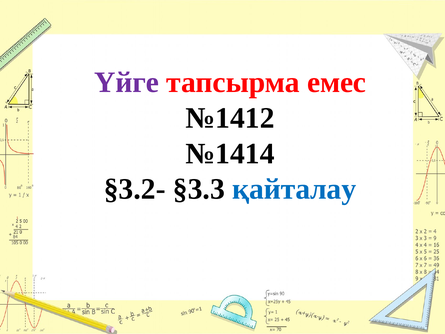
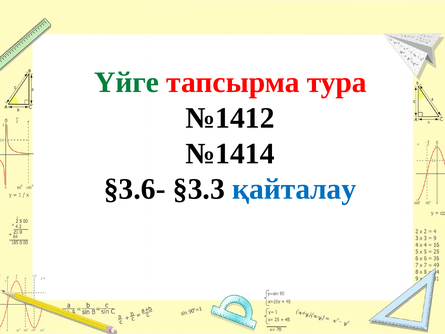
Үйге colour: purple -> green (126, 82)
емес: емес -> тура (337, 82)
§3.2-: §3.2- -> §3.6- (135, 189)
